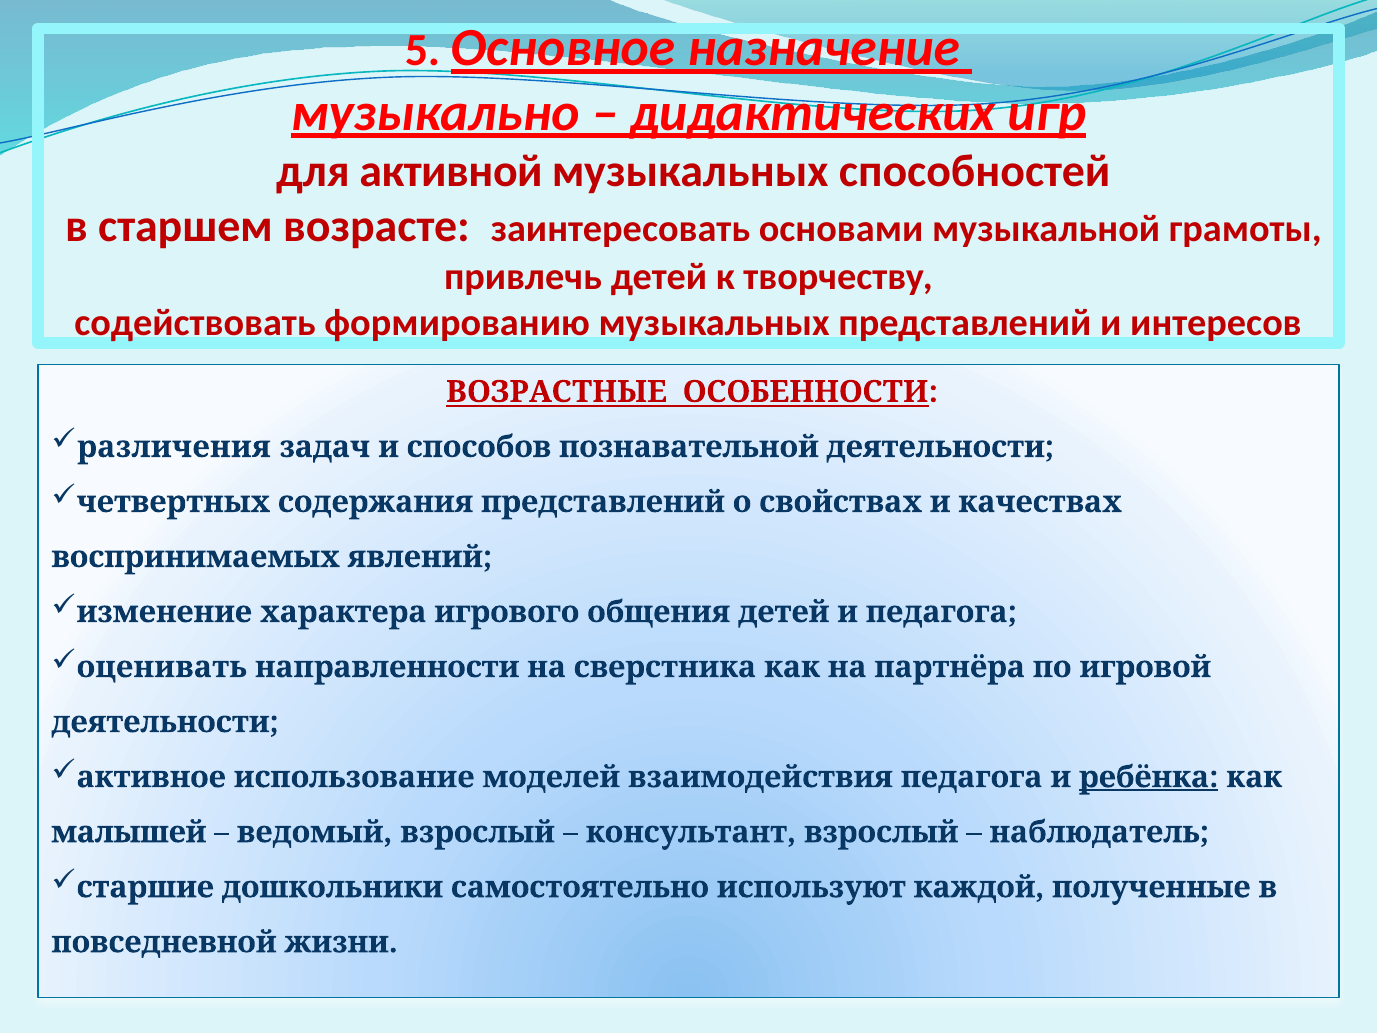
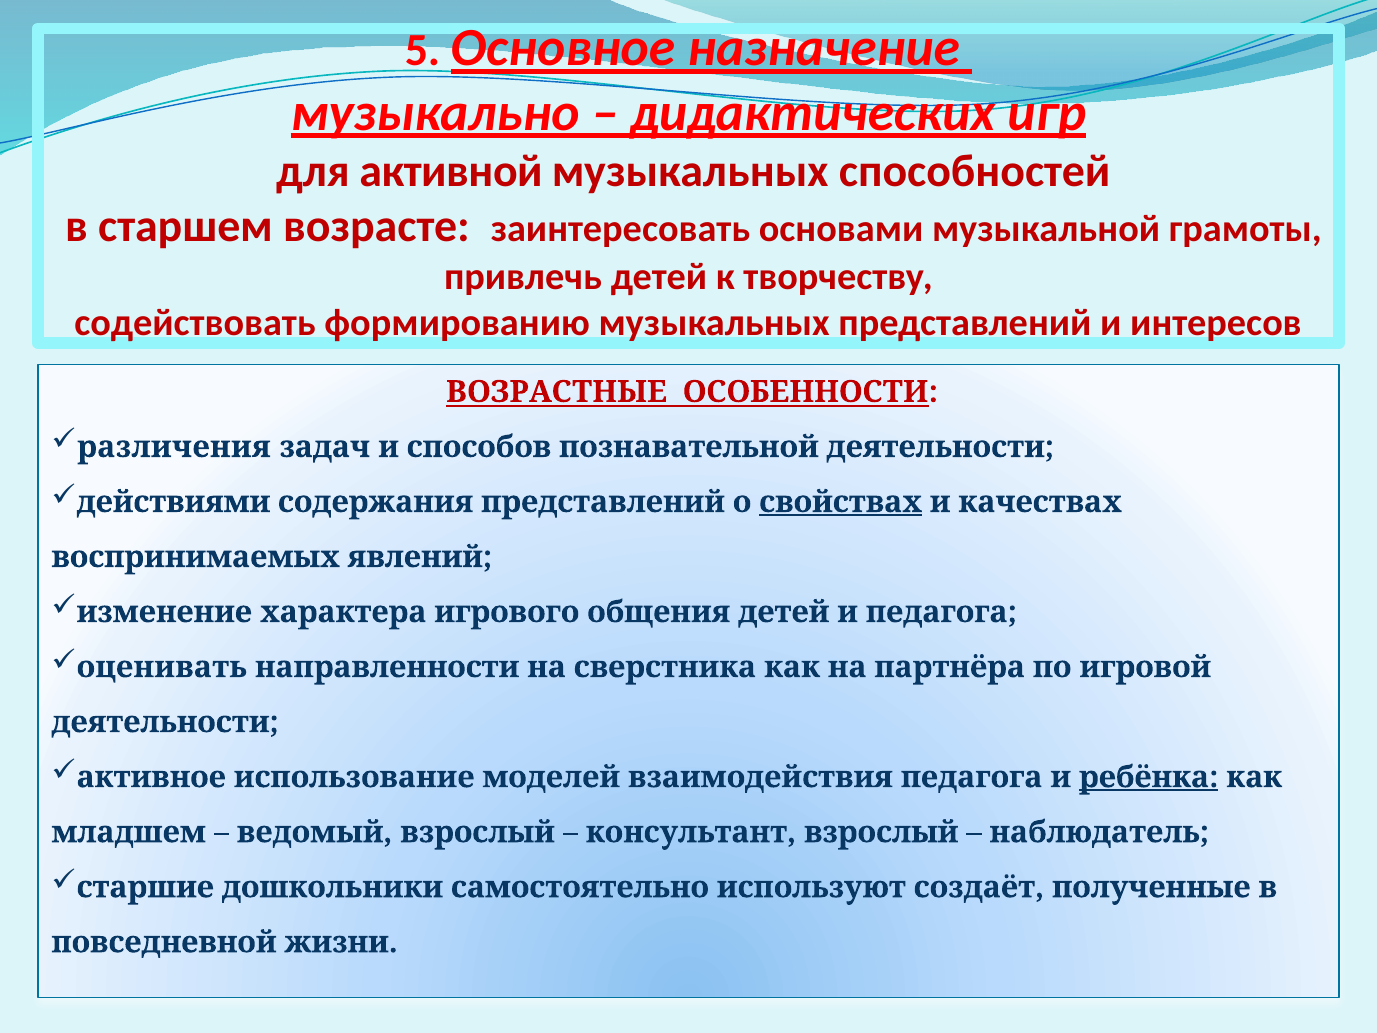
четвертных: четвертных -> действиями (173, 502)
свойствах underline: none -> present (841, 502)
малышей: малышей -> младшем (129, 832)
каждой: каждой -> создаёт (979, 887)
